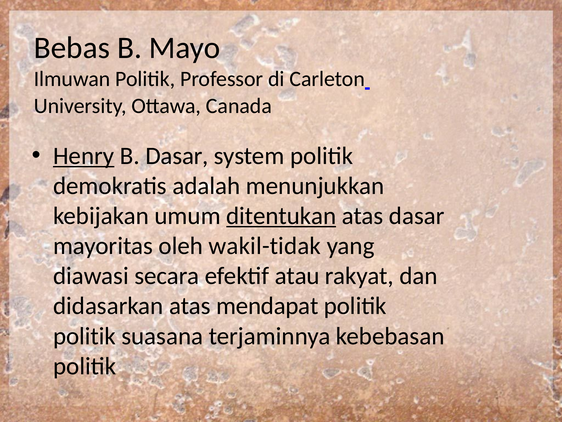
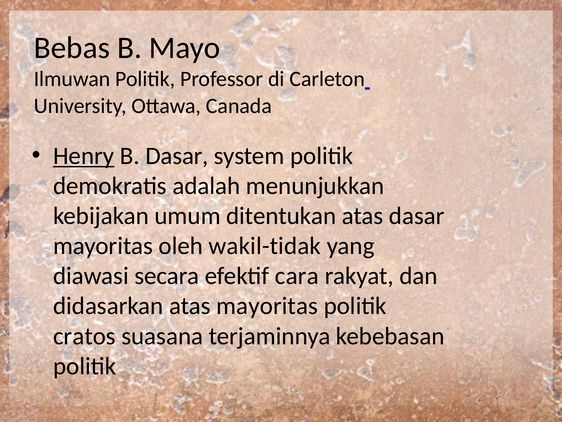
ditentukan underline: present -> none (281, 216)
atau: atau -> cara (297, 276)
atas mendapat: mendapat -> mayoritas (267, 306)
politik: politik -> cratos (84, 336)
